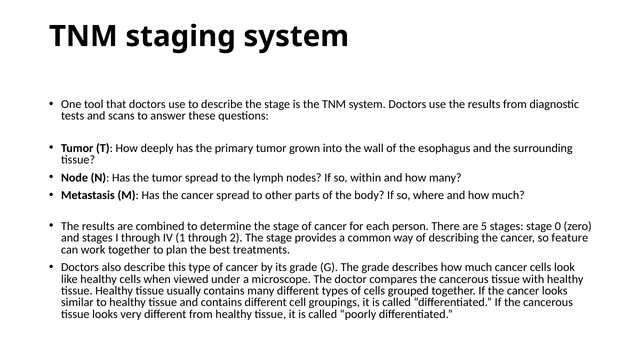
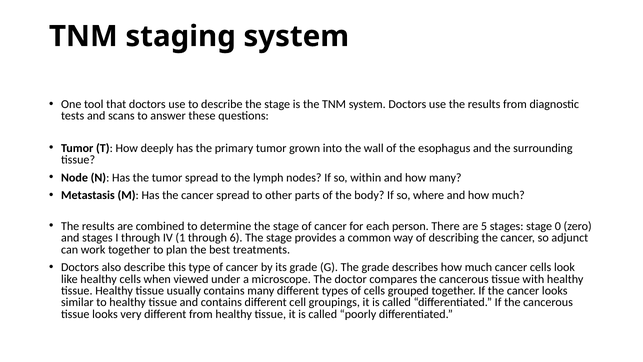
2: 2 -> 6 (236, 238)
feature: feature -> adjunct (570, 238)
